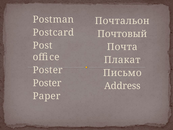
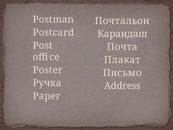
Почтовый: Почтовый -> Карандаш (122, 34)
Poster: Poster -> Ручка (47, 83)
